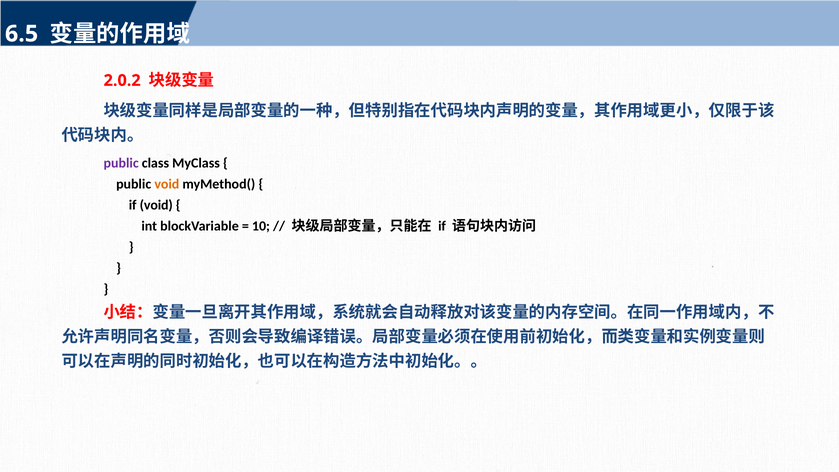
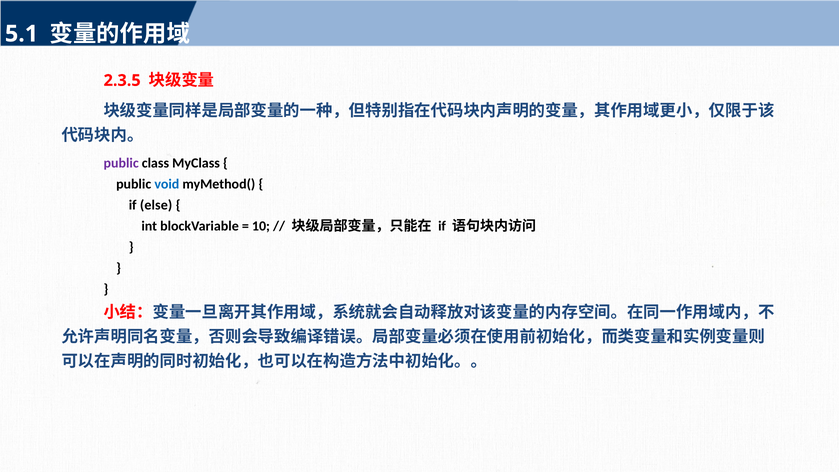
6.5: 6.5 -> 5.1 (22, 34)
2.0.2: 2.0.2 -> 2.3.5 (122, 80)
void colour: orange -> blue (167, 184)
if void: void -> else (156, 205)
